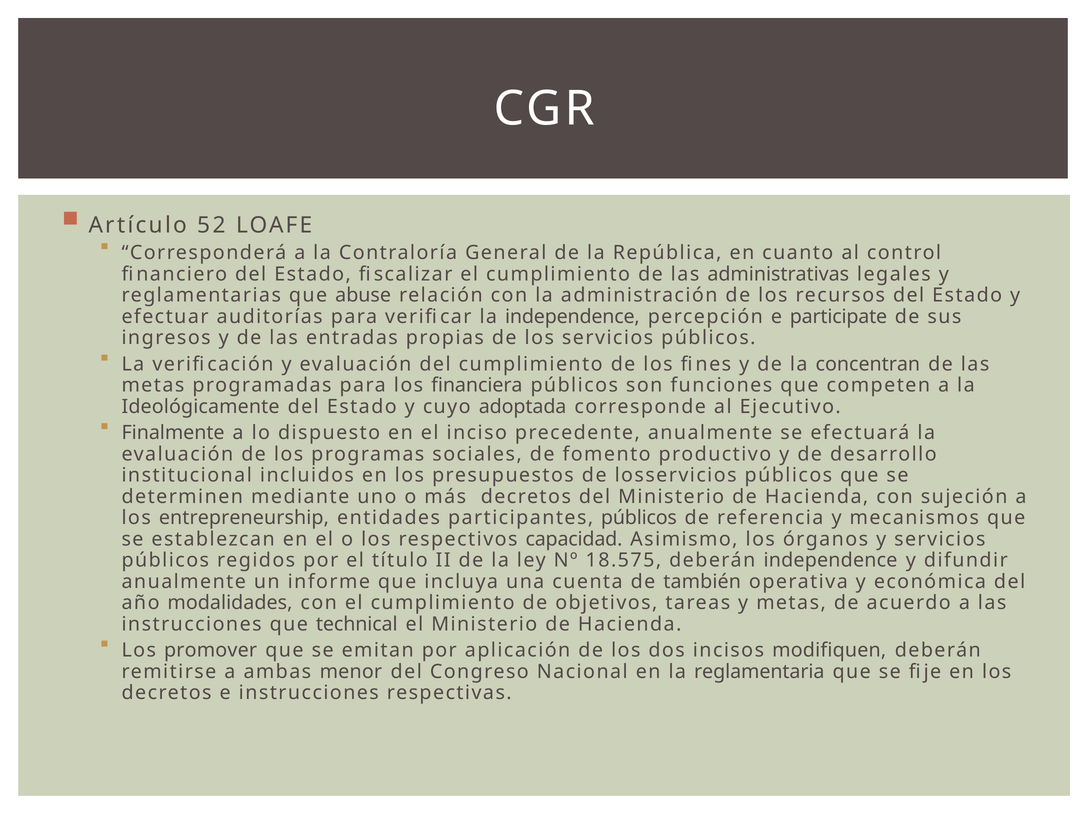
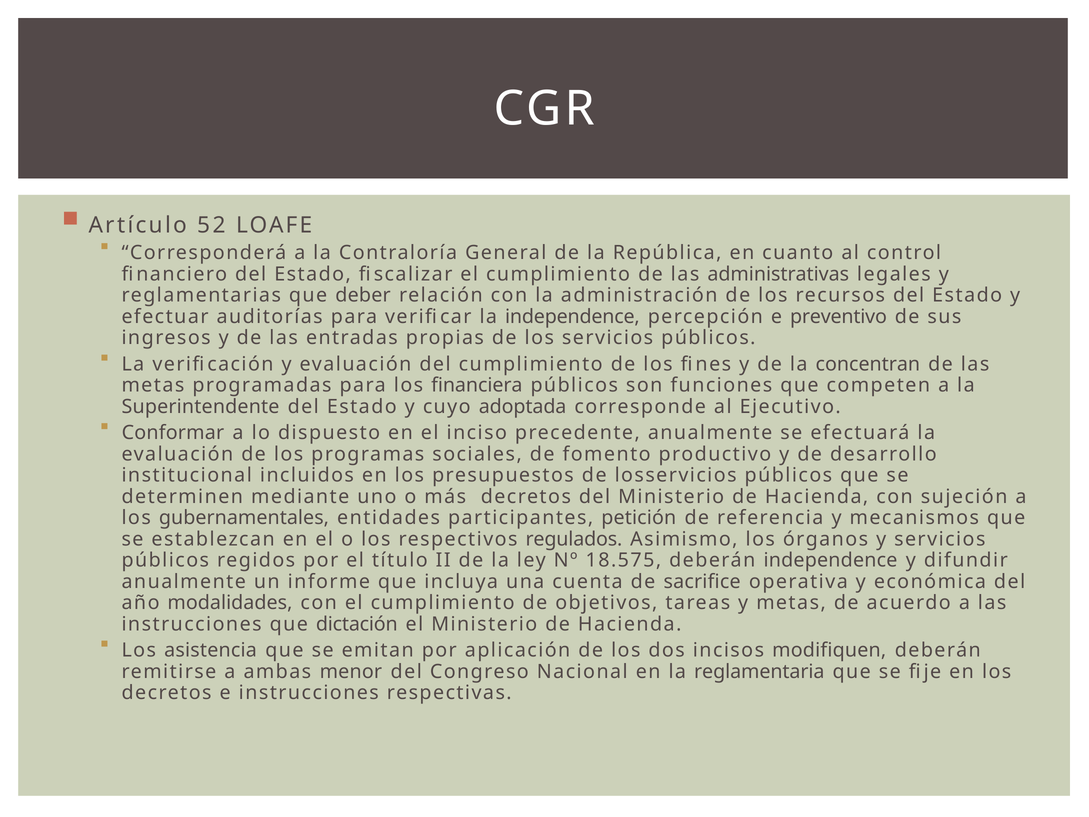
abuse: abuse -> deber (363, 295)
participate: participate -> preventivo (838, 317)
Ideológicamente: Ideológicamente -> Superintendente (201, 407)
Finalmente: Finalmente -> Conformar (173, 433)
entrepreneurship: entrepreneurship -> gubernamentales (244, 518)
participantes públicos: públicos -> petición (639, 518)
capacidad: capacidad -> regulados (574, 539)
también: también -> sacrifice (702, 582)
technical: technical -> dictación (357, 624)
promover: promover -> asistencia (211, 650)
